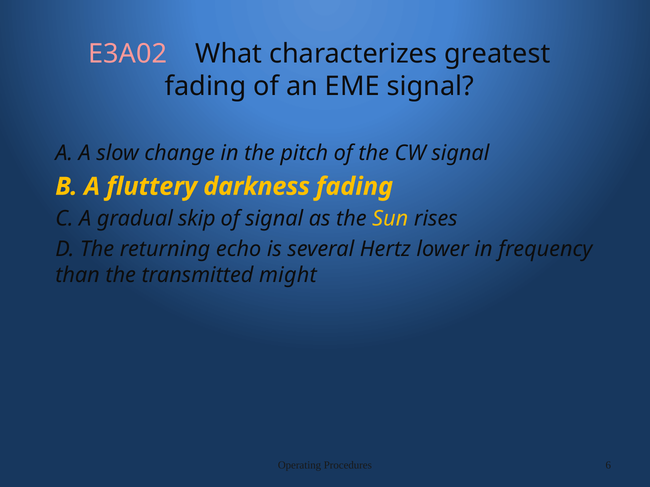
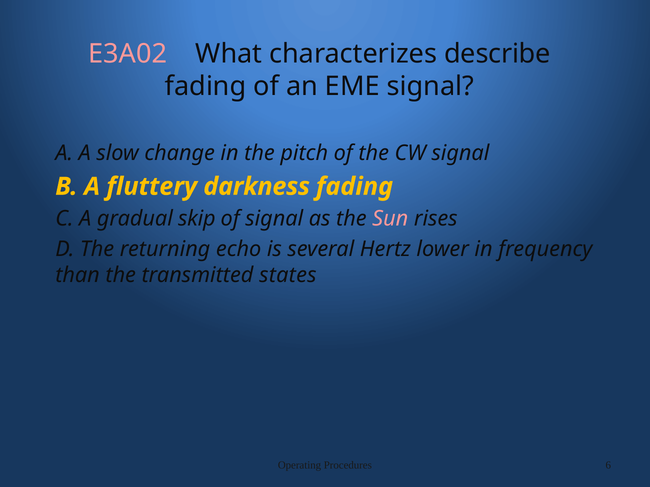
greatest: greatest -> describe (497, 54)
Sun colour: yellow -> pink (390, 219)
might: might -> states (288, 275)
